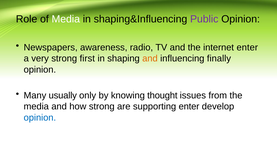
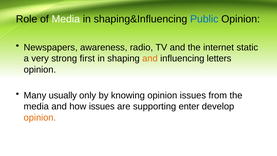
Public colour: purple -> blue (204, 19)
internet enter: enter -> static (247, 47)
finally: finally -> letters (219, 58)
knowing thought: thought -> opinion (162, 95)
how strong: strong -> issues (102, 106)
opinion colour: blue -> orange (40, 117)
